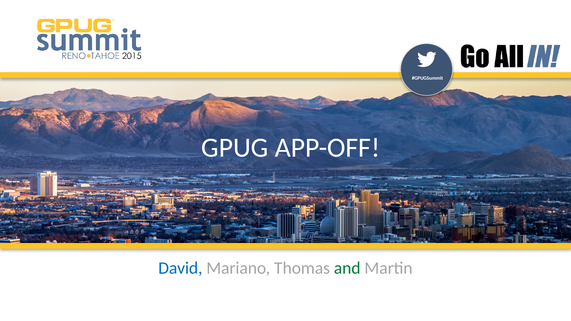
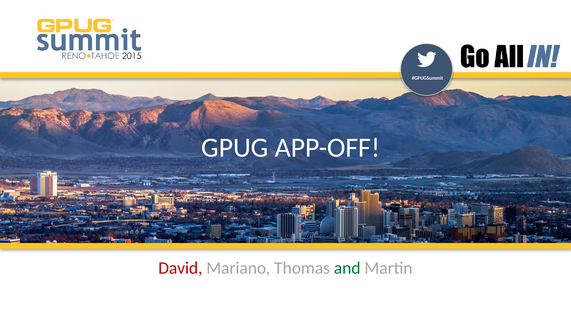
David colour: blue -> red (180, 268)
